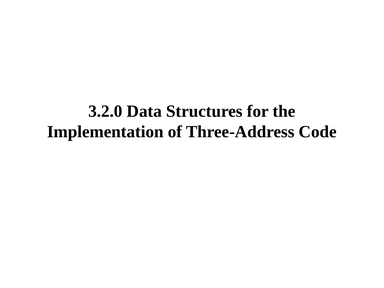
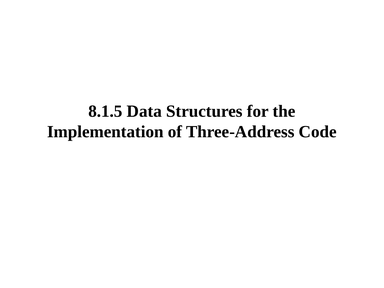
3.2.0: 3.2.0 -> 8.1.5 (105, 111)
